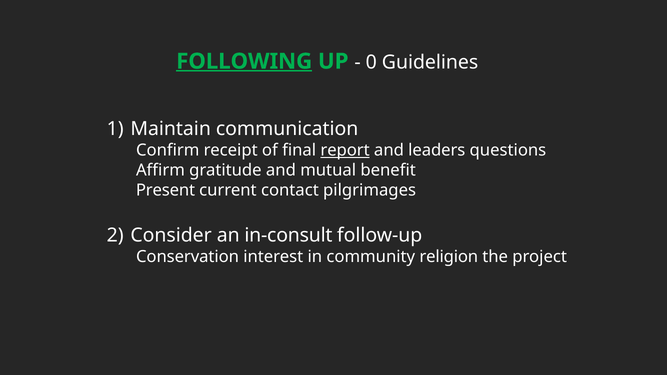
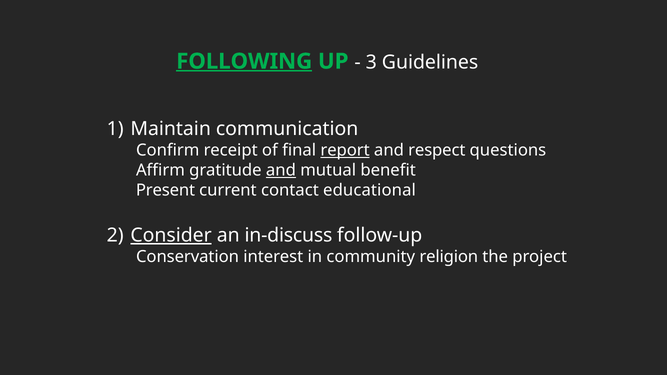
0: 0 -> 3 (371, 62)
leaders: leaders -> respect (437, 150)
and underline: none -> present (281, 170)
pilgrimages: pilgrimages -> educational (370, 190)
Consider underline: none -> present (171, 236)
in-consult: in-consult -> in-discuss (288, 236)
